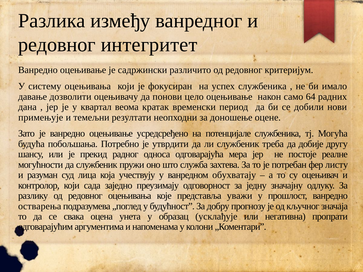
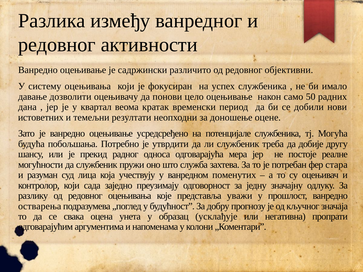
интегритет: интегритет -> активности (149, 45)
критеријум: критеријум -> објективни (289, 70)
64: 64 -> 50 (311, 97)
примењује: примењује -> истоветних (41, 117)
листу: листу -> стара (336, 165)
обухватају: обухватају -> поменутих (234, 175)
